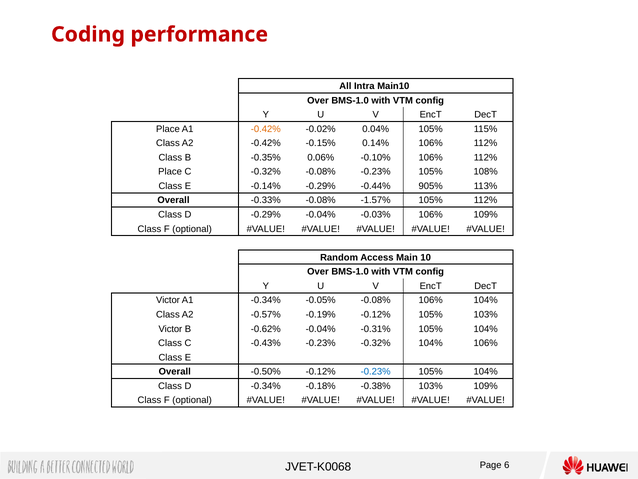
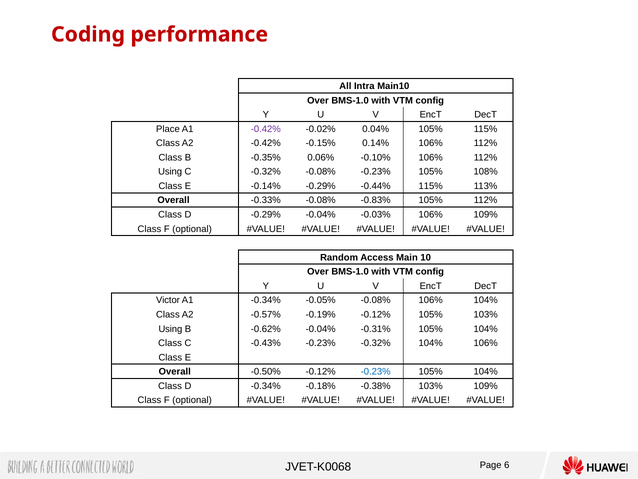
-0.42% colour: orange -> purple (266, 129)
Place: Place -> Using (170, 172)
-0.44% 905%: 905% -> 115% (431, 186)
-1.57%: -1.57% -> -0.83% (376, 200)
Victor: Victor -> Using (170, 329)
